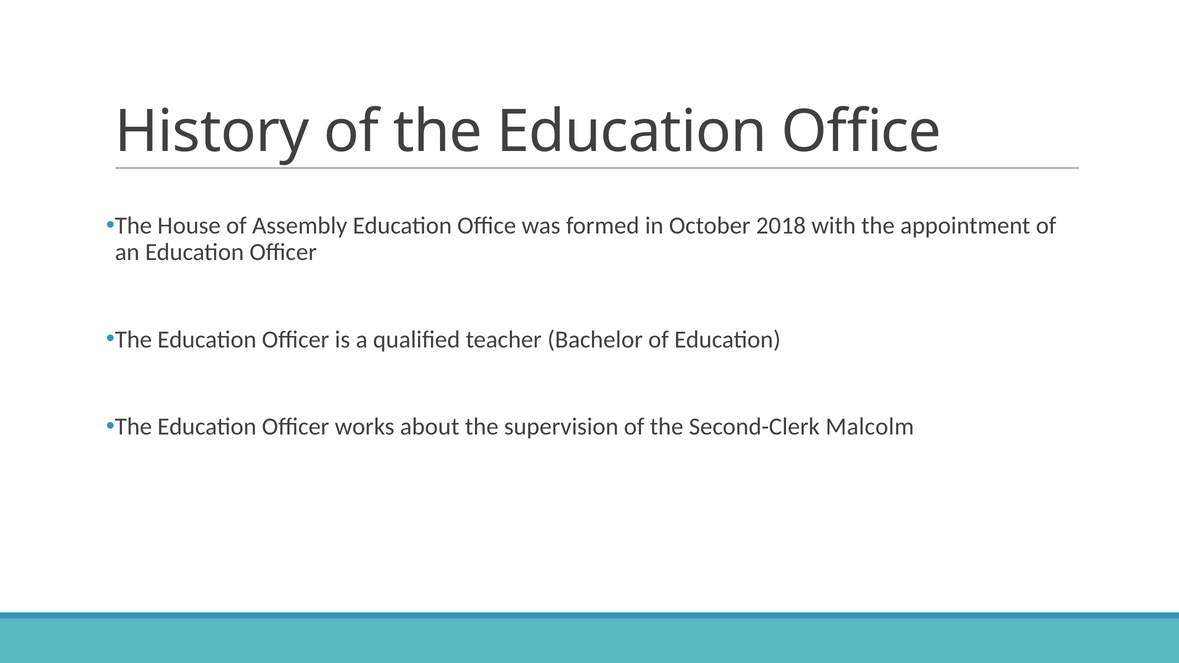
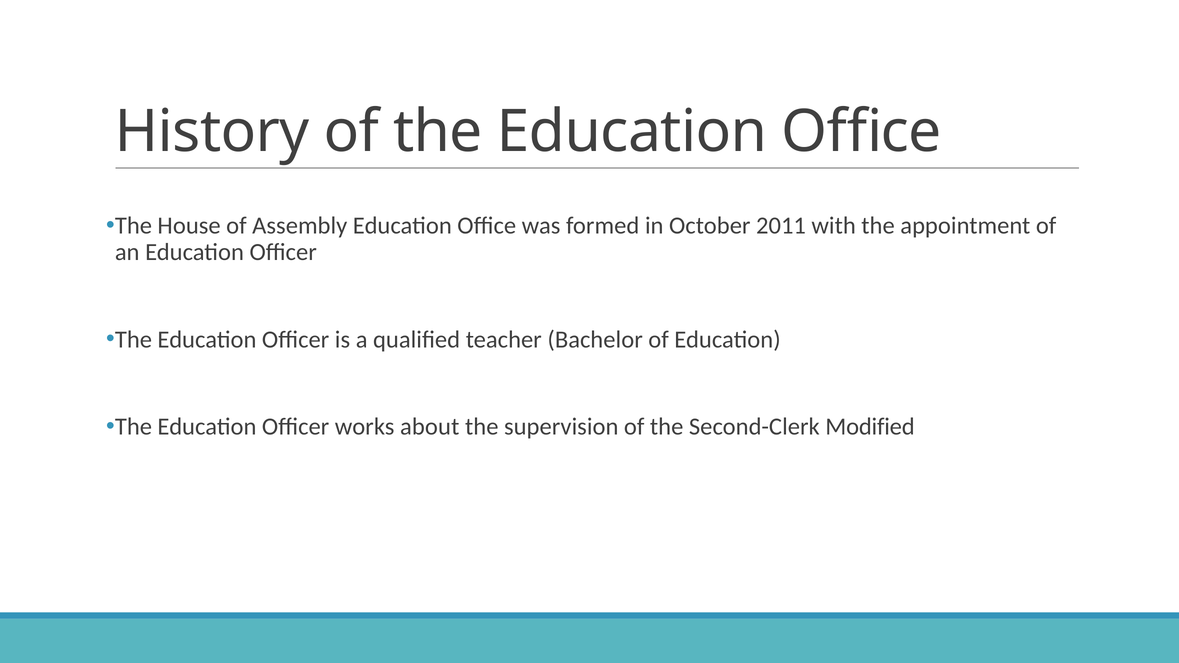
2018: 2018 -> 2011 (781, 226)
Malcolm: Malcolm -> Modified (870, 427)
